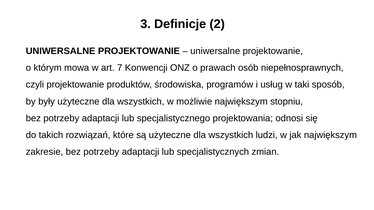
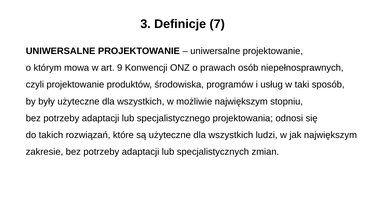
2: 2 -> 7 (217, 24)
7: 7 -> 9 (120, 68)
